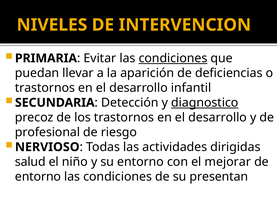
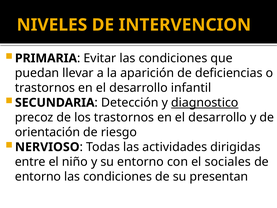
condiciones underline: present -> none (173, 58)
profesional: profesional -> orientación (47, 132)
salud: salud -> entre (30, 162)
mejorar: mejorar -> sociales (228, 162)
